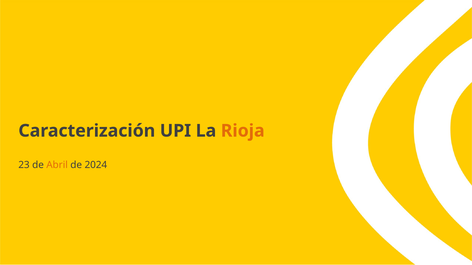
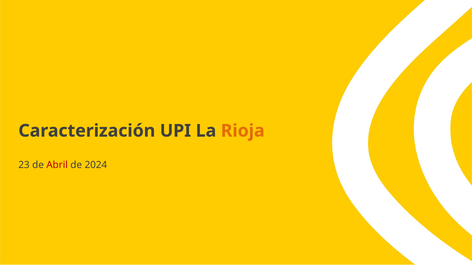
Abril colour: orange -> red (57, 165)
